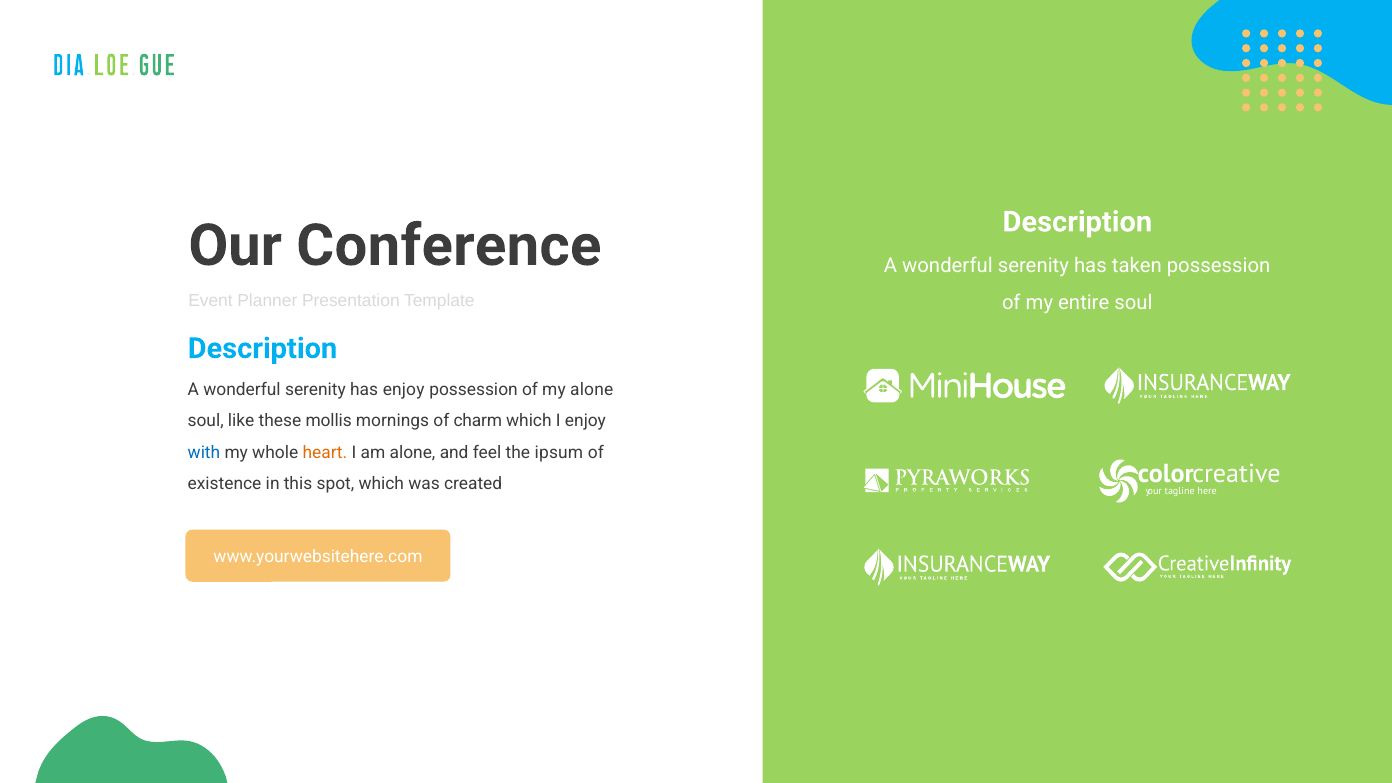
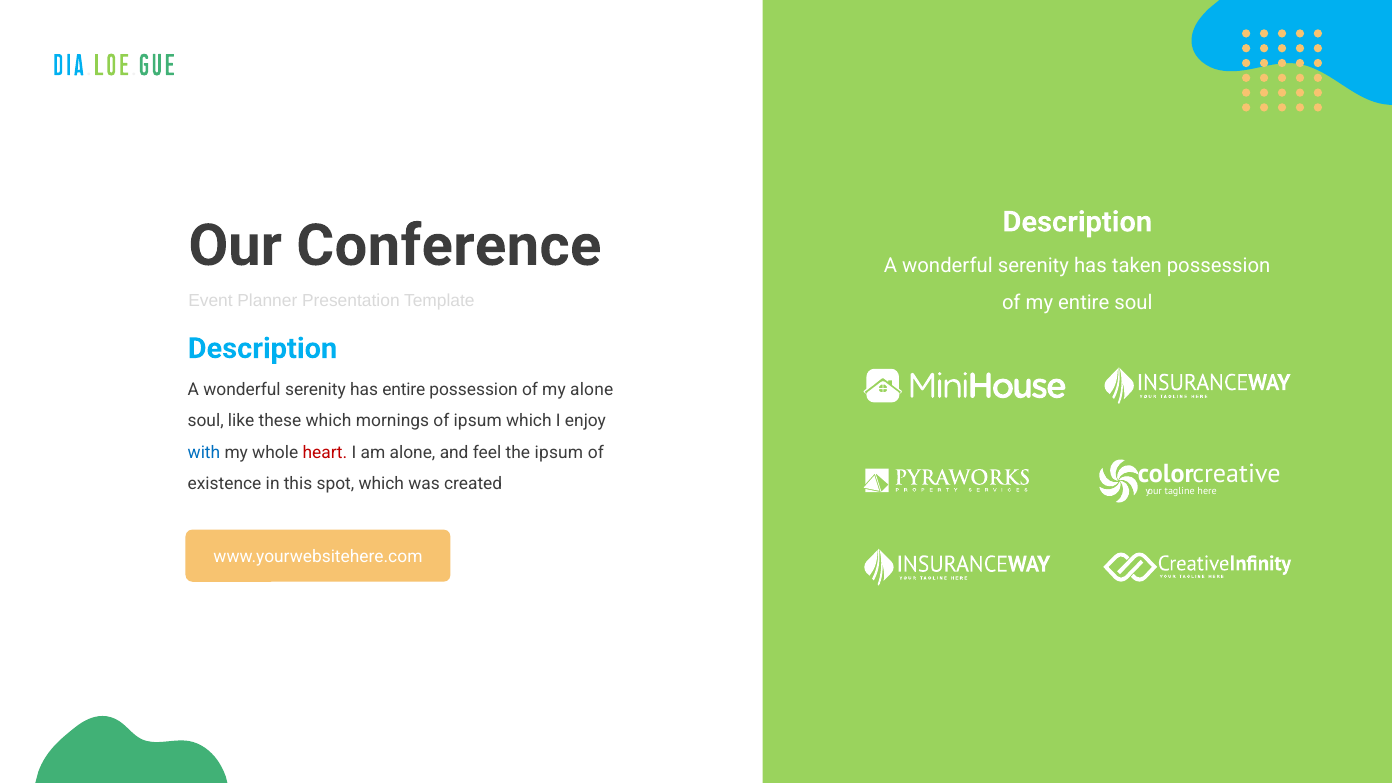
has enjoy: enjoy -> entire (404, 390)
these mollis: mollis -> which (329, 421)
of charm: charm -> ipsum (478, 421)
heart colour: orange -> red (325, 452)
